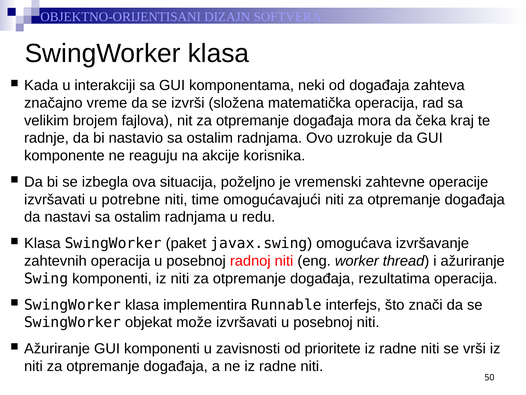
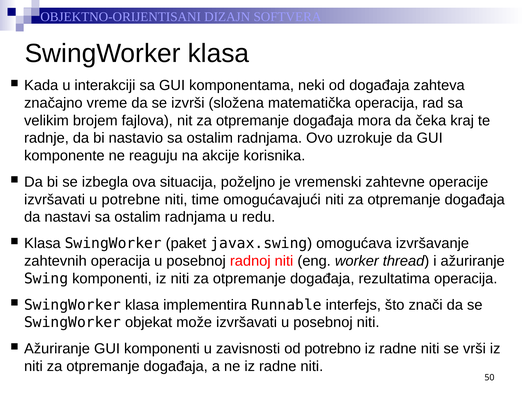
prioritete: prioritete -> potrebno (333, 348)
